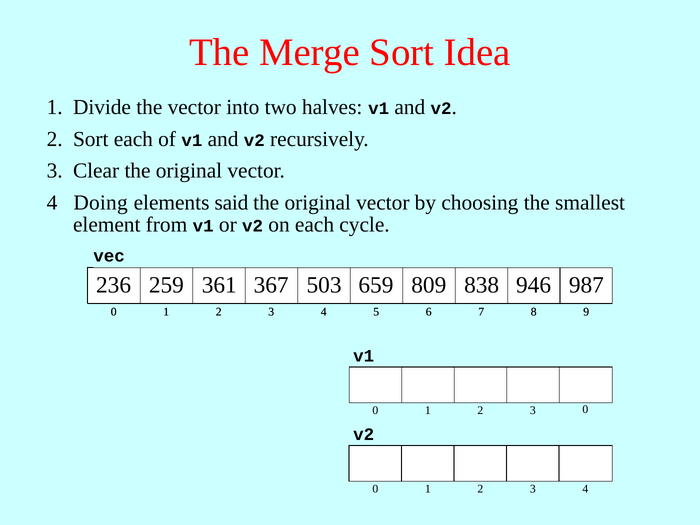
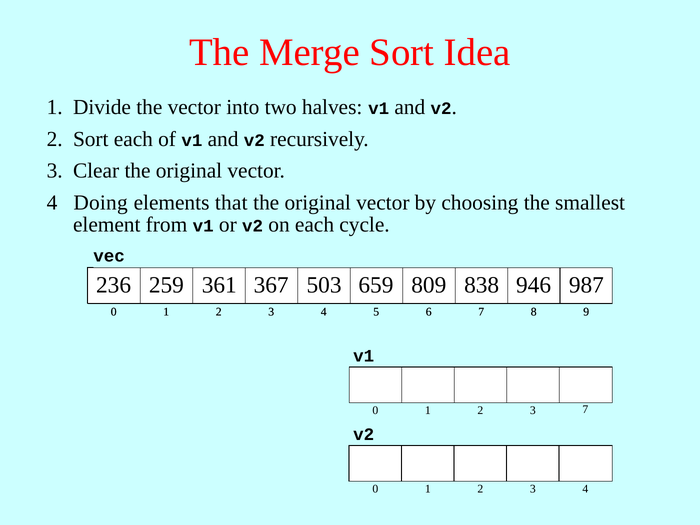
said: said -> that (231, 203)
3 0: 0 -> 7 (585, 409)
